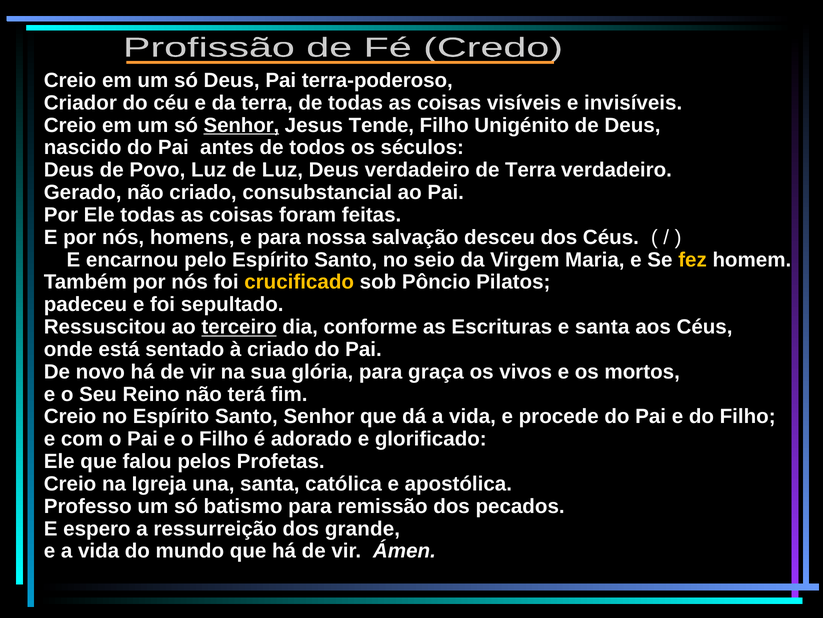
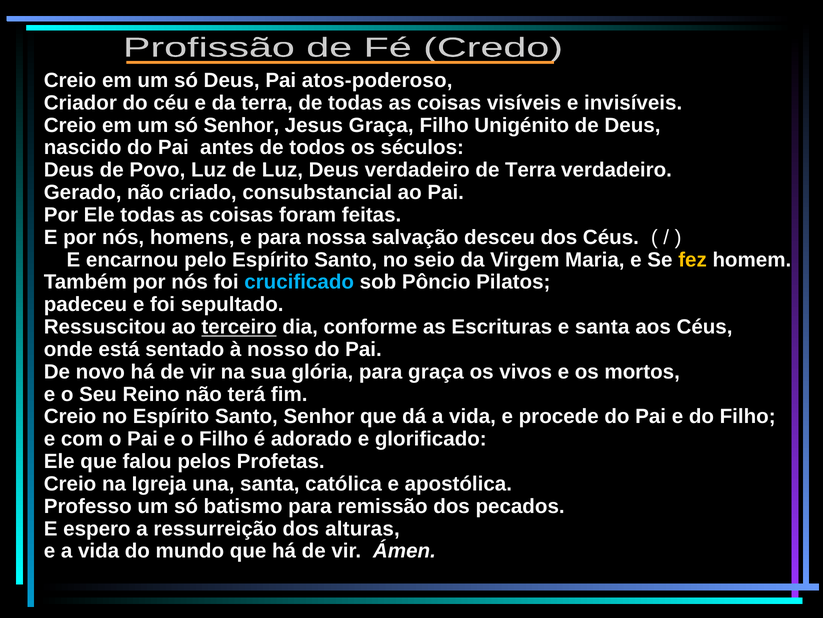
terra-poderoso: terra-poderoso -> atos-poderoso (377, 80)
Senhor underline: present -> none (241, 125)
Jesus Tende: Tende -> Graça (381, 125)
crucificado colour: yellow -> light blue (299, 282)
à criado: criado -> nosso (278, 349)
grande: grande -> alturas (362, 528)
